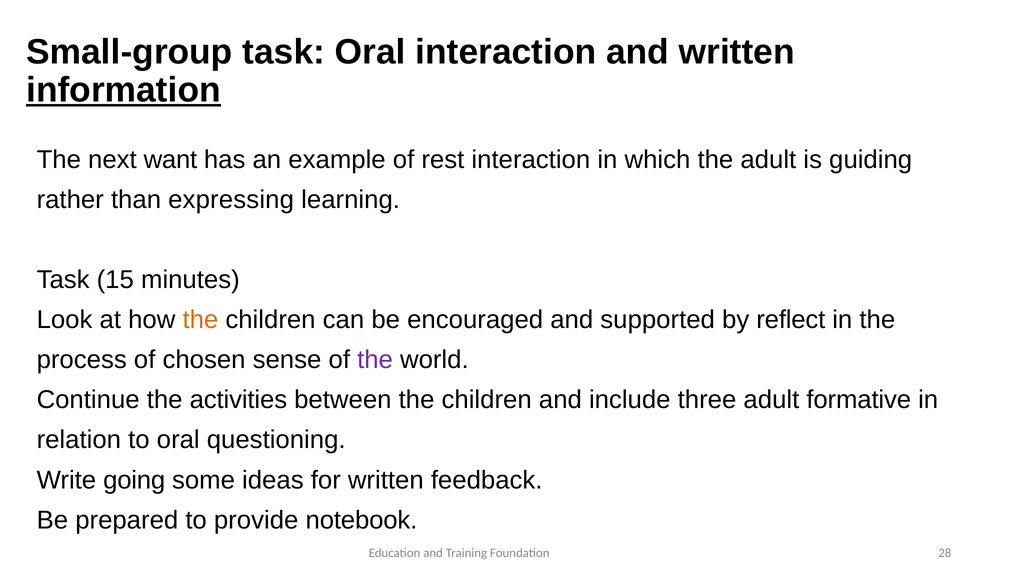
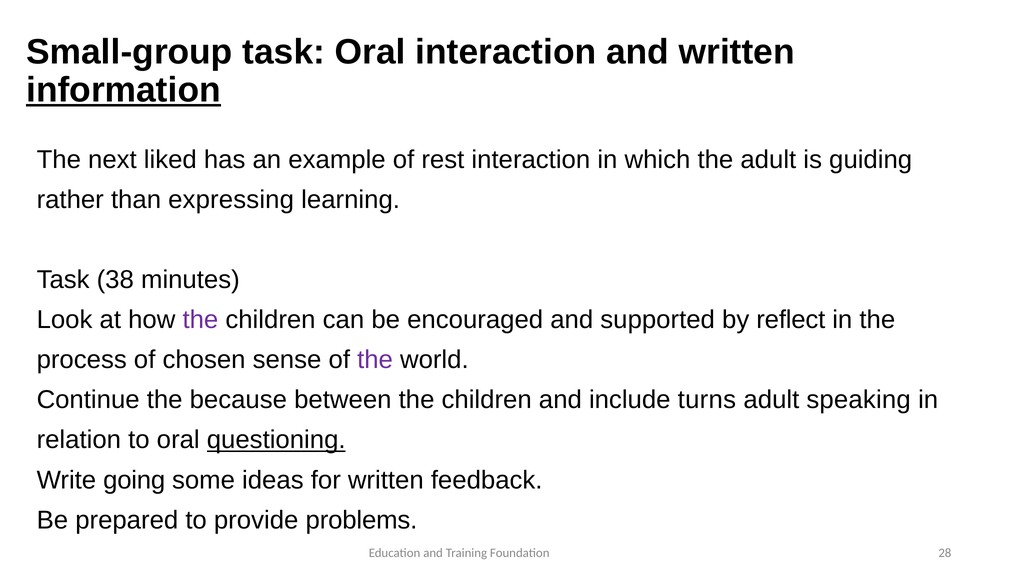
want: want -> liked (170, 160)
15: 15 -> 38 (115, 280)
the colour: orange -> purple (200, 320)
activities: activities -> because (238, 400)
three: three -> turns (707, 400)
formative: formative -> speaking (859, 400)
questioning underline: none -> present (276, 440)
notebook: notebook -> problems (361, 520)
